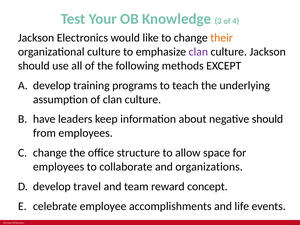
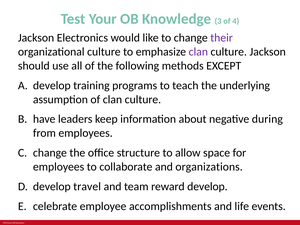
their colour: orange -> purple (222, 38)
negative should: should -> during (267, 119)
reward concept: concept -> develop (207, 186)
